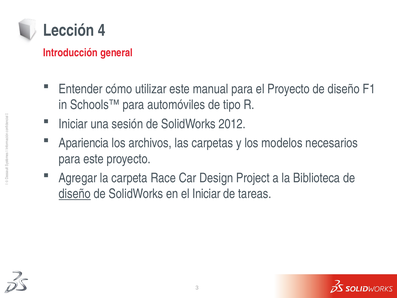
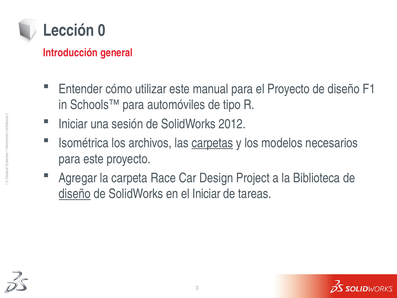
4: 4 -> 0 (102, 30)
Apariencia: Apariencia -> Isométrica (84, 143)
carpetas underline: none -> present (212, 143)
